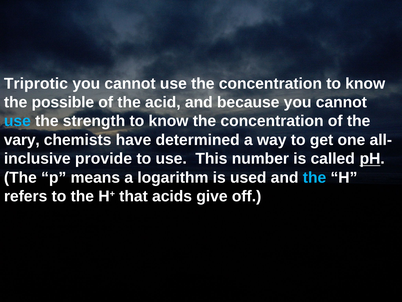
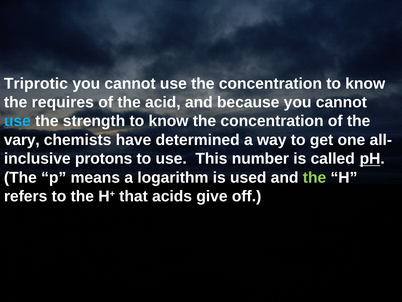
possible: possible -> requires (63, 102)
provide: provide -> protons (104, 159)
the colour: light blue -> light green (315, 177)
